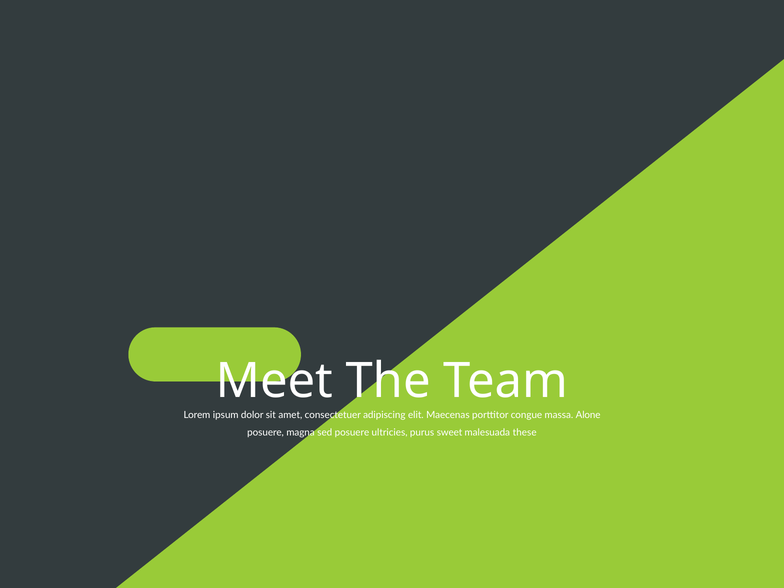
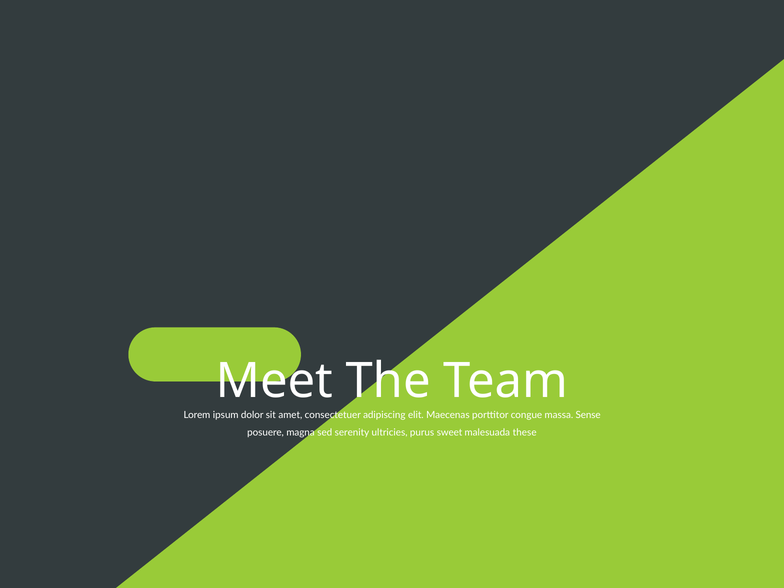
Alone: Alone -> Sense (588, 415)
sed posuere: posuere -> serenity (352, 433)
